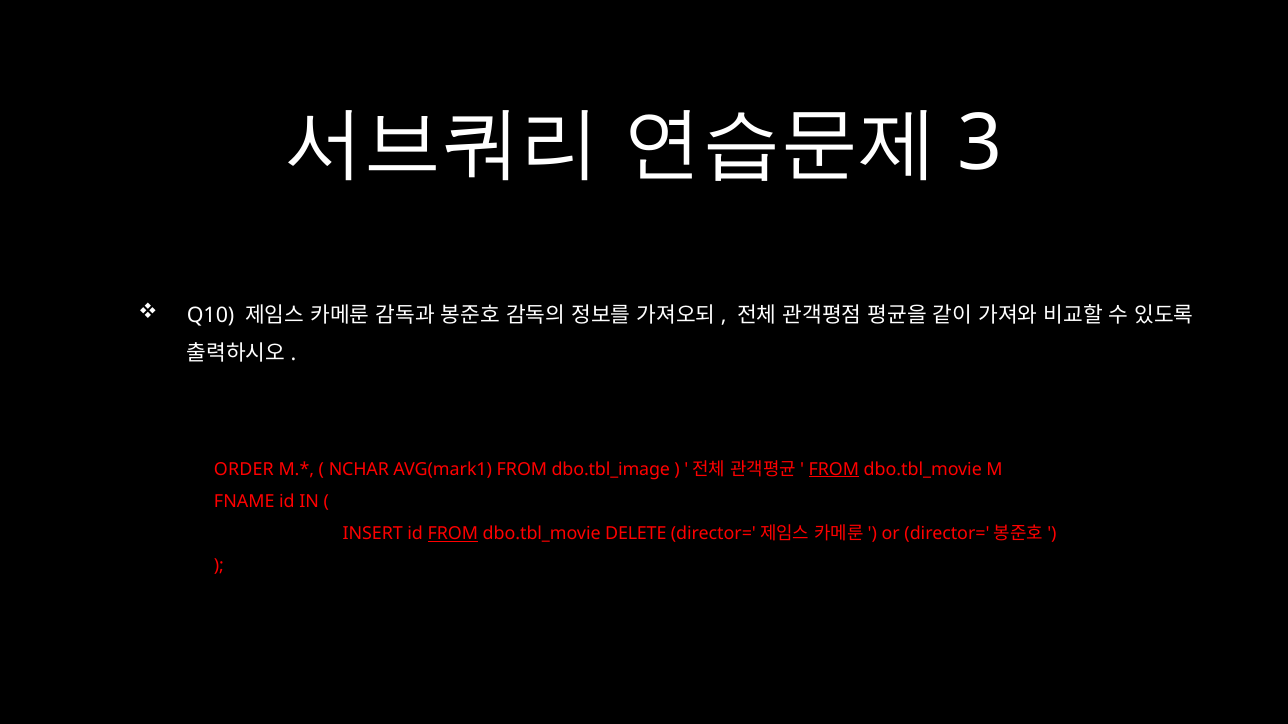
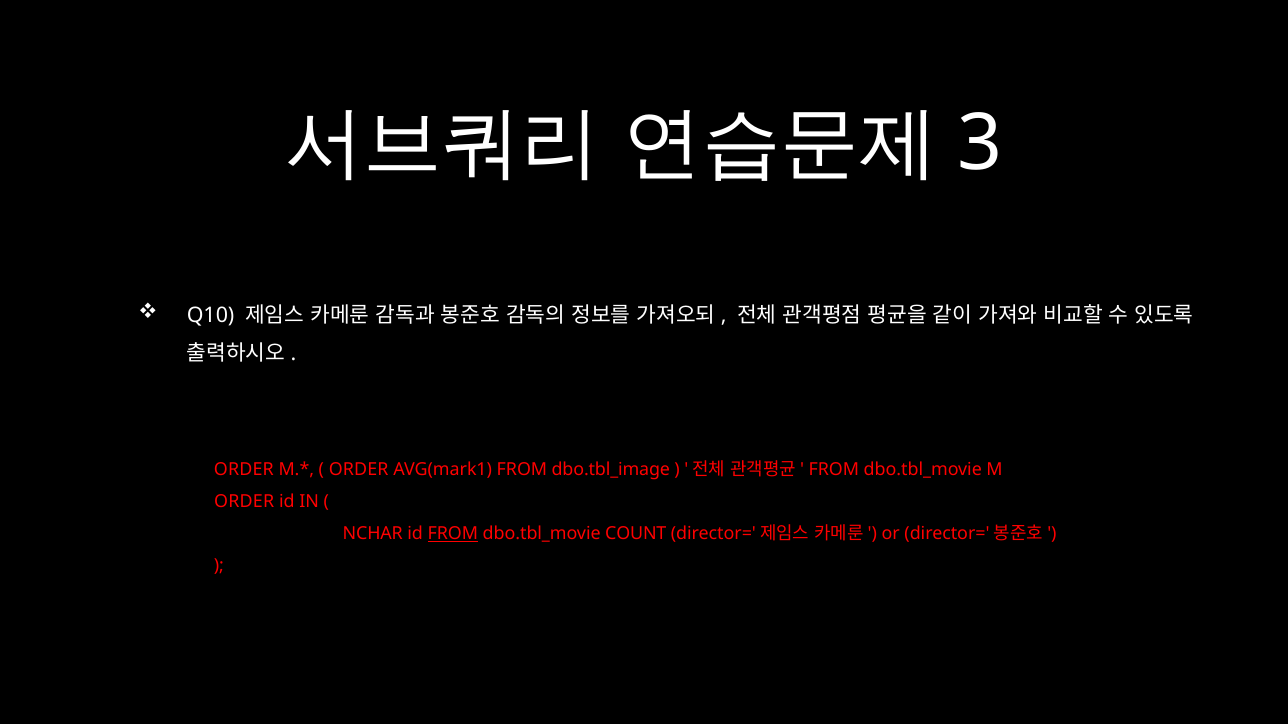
NCHAR: NCHAR -> ORDER (359, 470)
FROM underline: present -> none (834, 470)
FNAME: FNAME -> ORDER (244, 502)
INSERT: INSERT -> NCHAR (373, 534)
DELETE: DELETE -> COUNT (636, 534)
